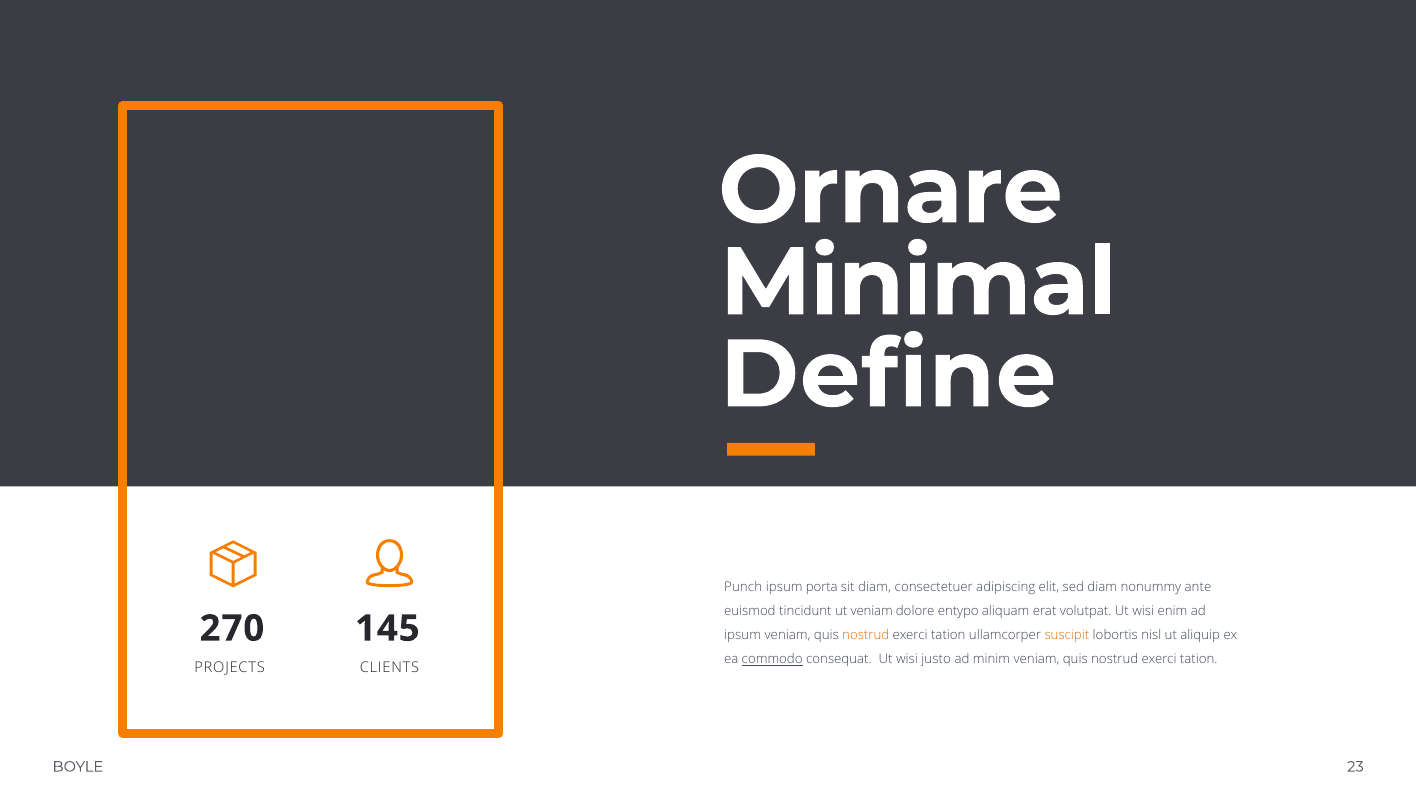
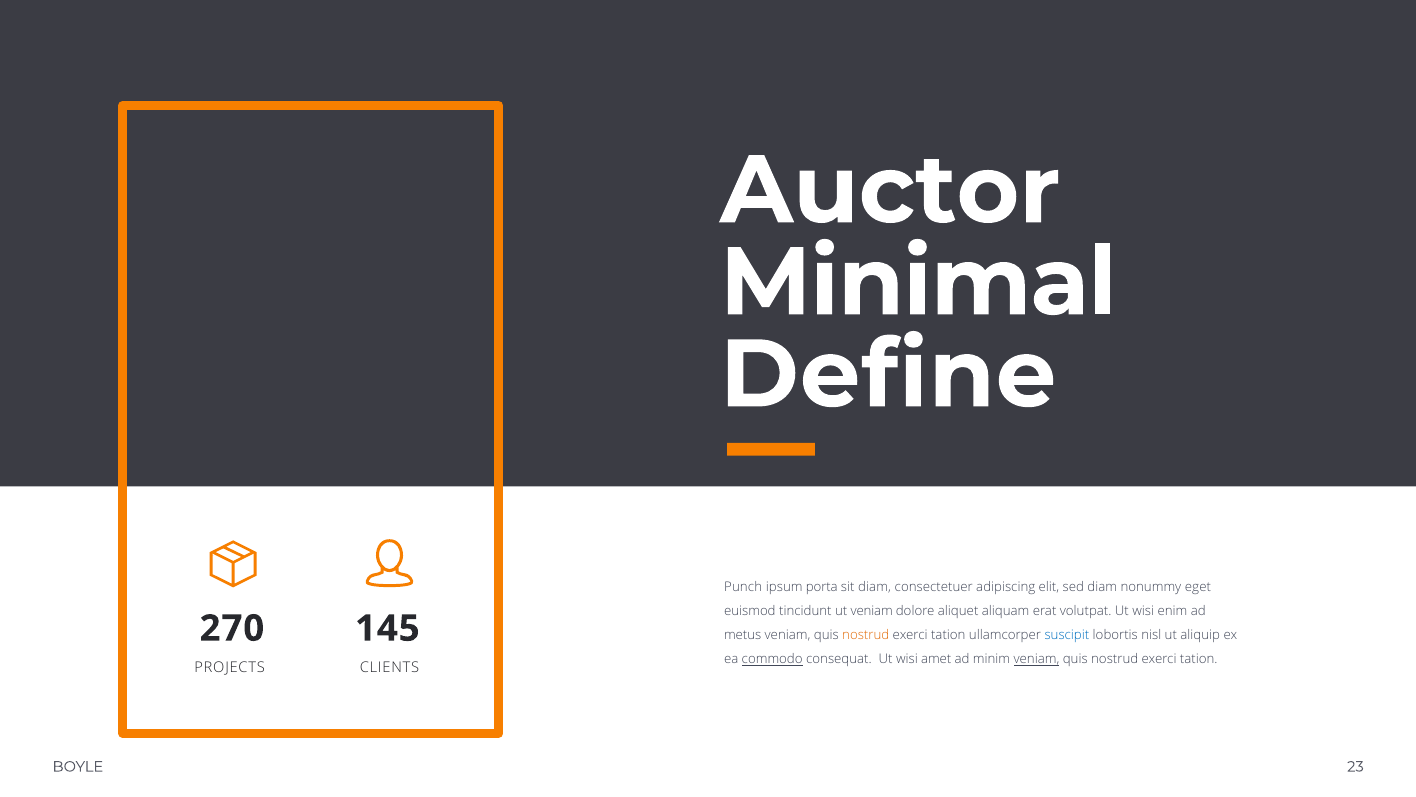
Ornare: Ornare -> Auctor (890, 191)
ante: ante -> eget (1198, 587)
entypo: entypo -> aliquet (958, 611)
ipsum: ipsum -> metus (743, 635)
suscipit colour: orange -> blue (1067, 635)
justo: justo -> amet (936, 659)
veniam underline: none -> present (1036, 659)
